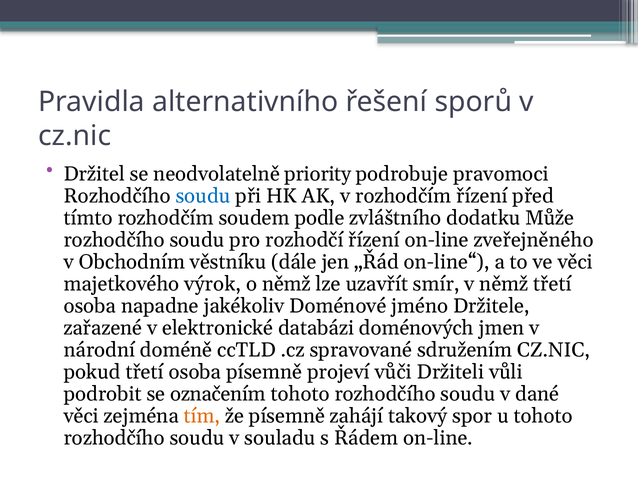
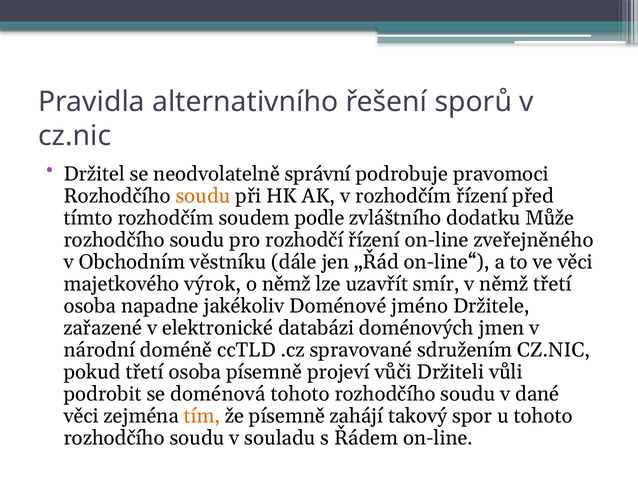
priority: priority -> správní (318, 174)
soudu colour: blue -> orange (203, 196)
označením: označením -> doménová (218, 394)
